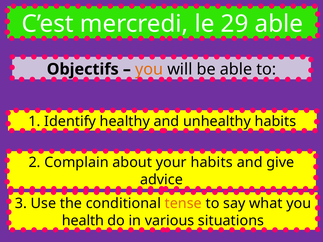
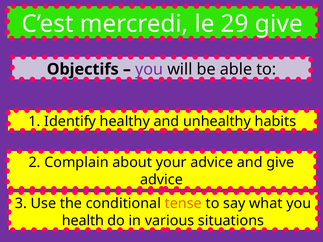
29 able: able -> give (279, 24)
you colour: orange -> purple (149, 69)
your habits: habits -> advice (212, 162)
